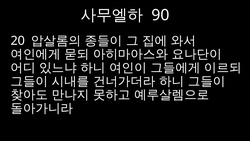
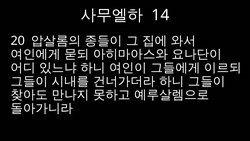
90: 90 -> 14 (160, 15)
